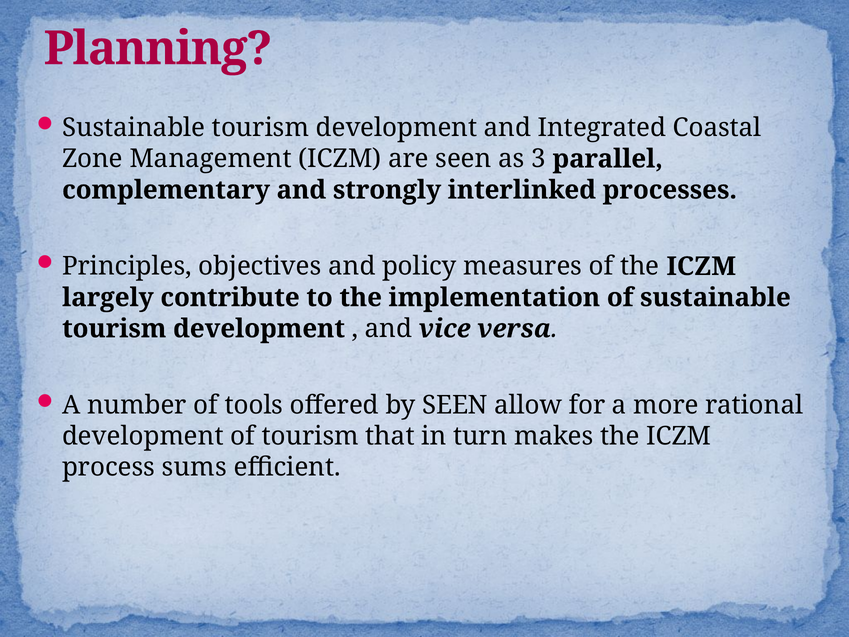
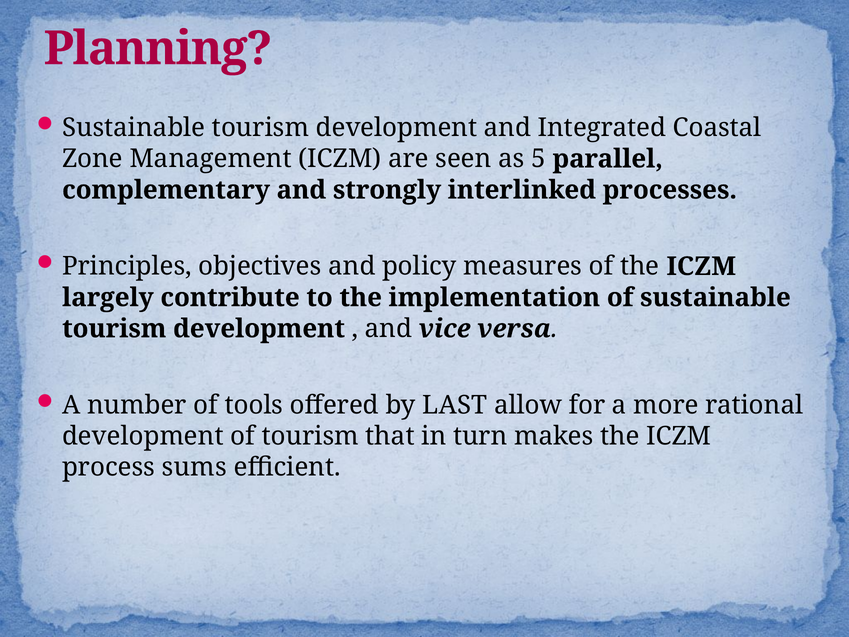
3: 3 -> 5 (538, 159)
by SEEN: SEEN -> LAST (455, 405)
